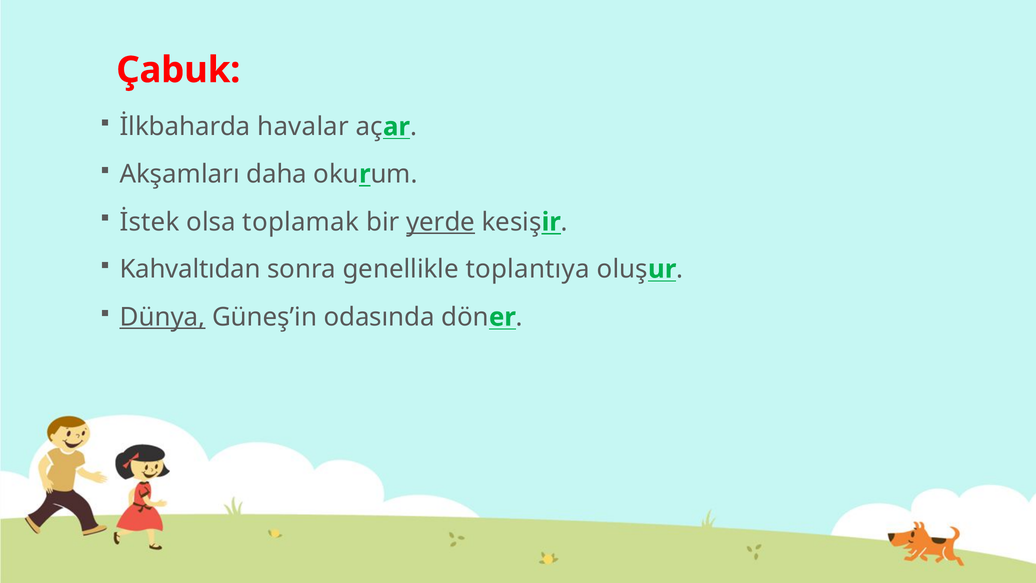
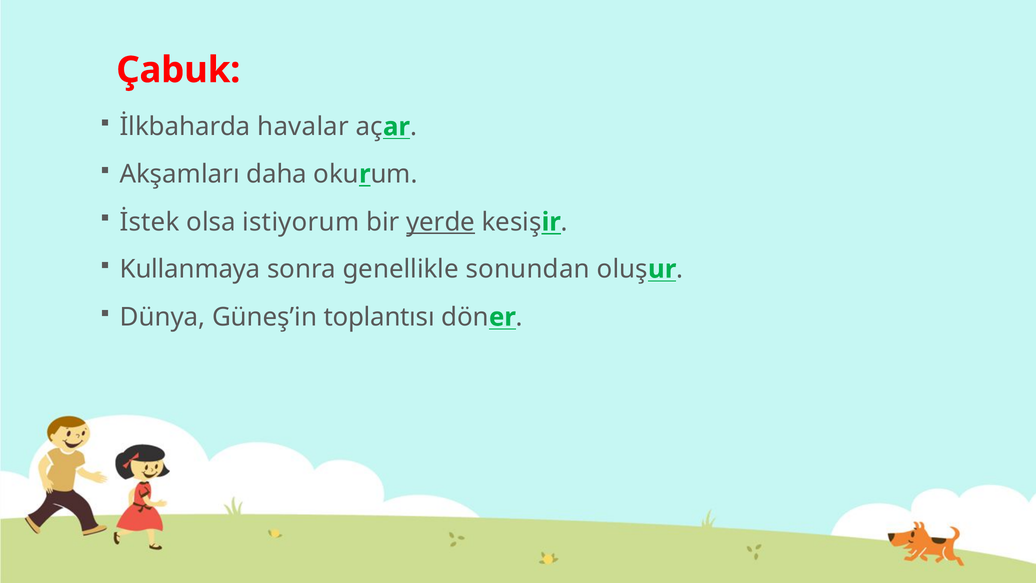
toplamak: toplamak -> istiyorum (301, 222)
Kahvaltıdan: Kahvaltıdan -> Kullanmaya (190, 269)
toplantıya: toplantıya -> sonundan (528, 269)
Dünya underline: present -> none (163, 317)
odasında: odasında -> toplantısı (379, 317)
